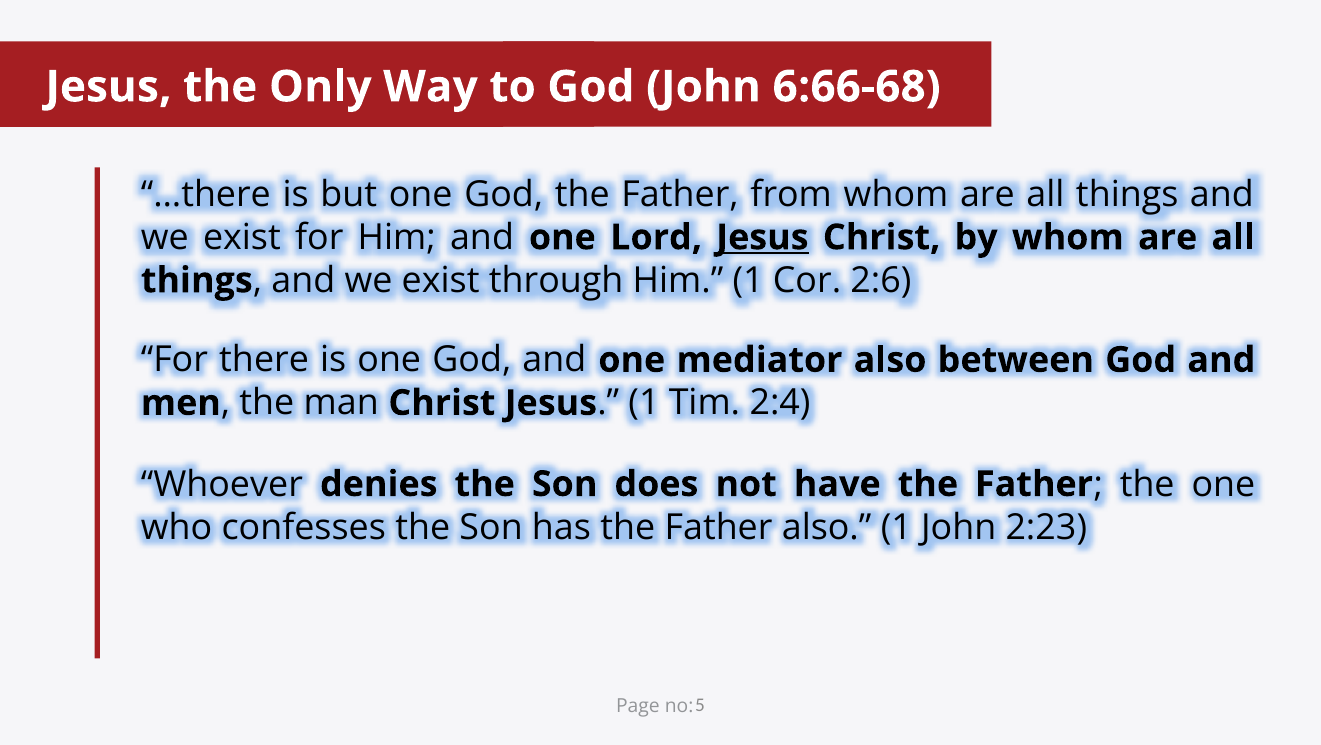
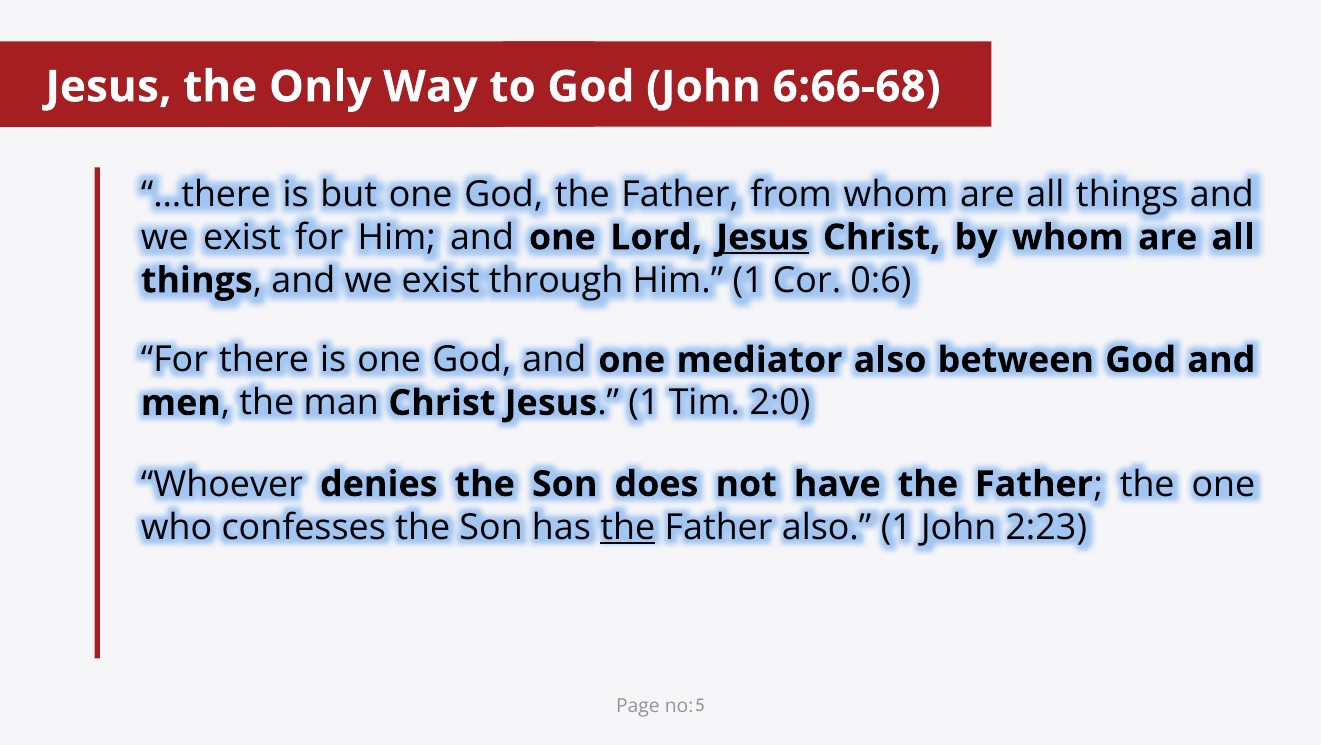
2:6: 2:6 -> 0:6 (881, 280)
2:4: 2:4 -> 2:0 (780, 403)
the underline: none -> present (628, 527)
